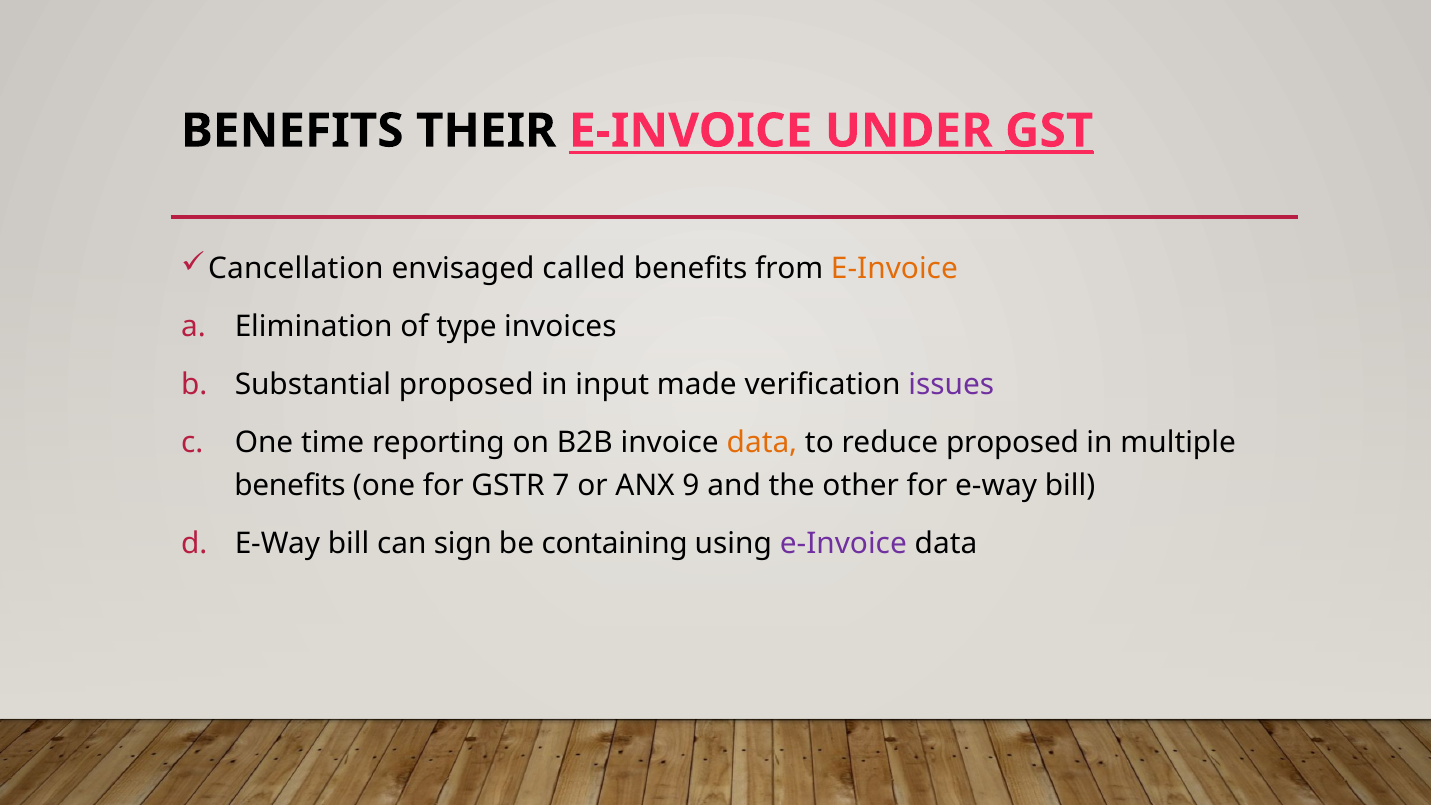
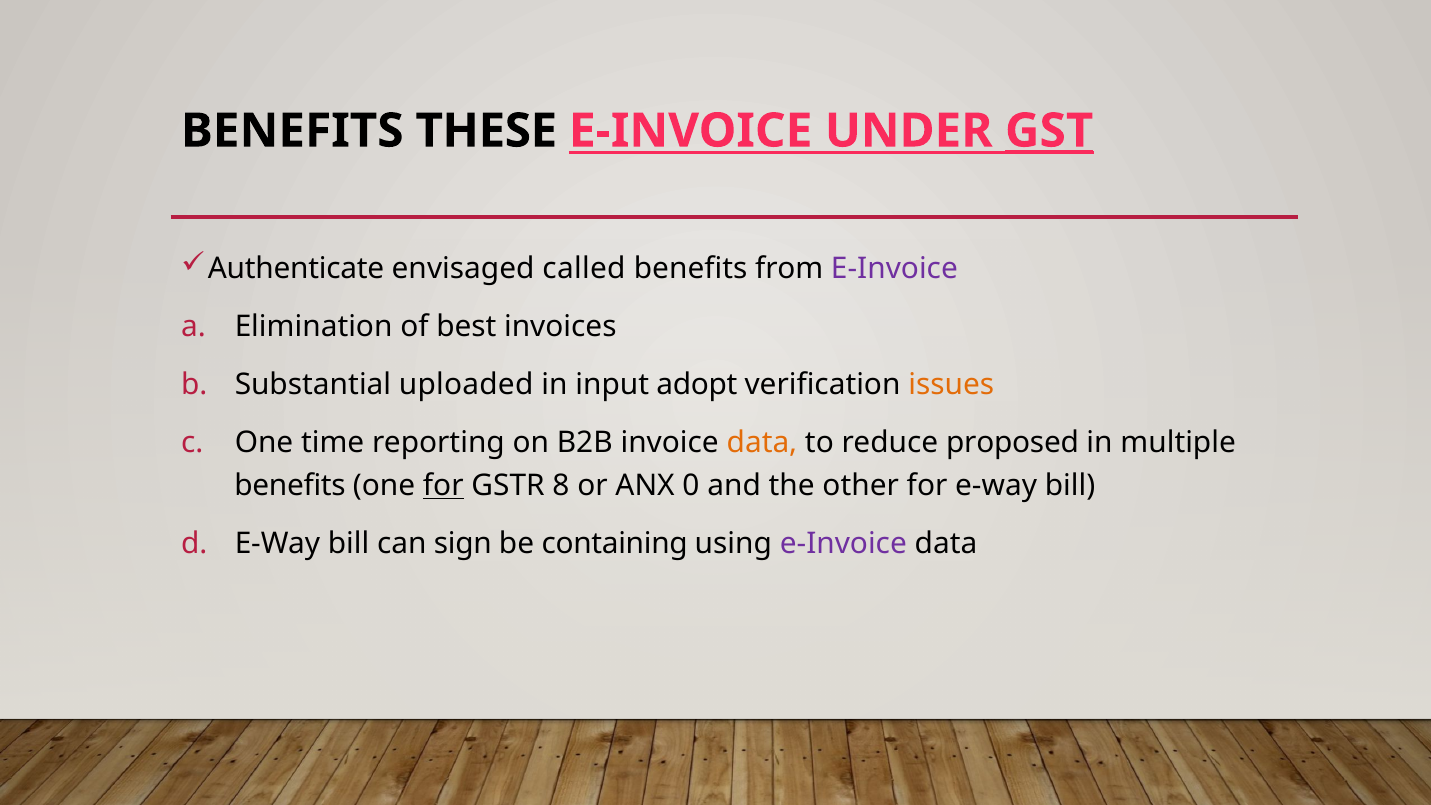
THEIR: THEIR -> THESE (486, 131)
Cancellation: Cancellation -> Authenticate (296, 269)
E-Invoice colour: orange -> purple (894, 269)
type: type -> best (466, 327)
Substantial proposed: proposed -> uploaded (466, 385)
made: made -> adopt (697, 385)
issues colour: purple -> orange (951, 385)
for underline: none -> present (443, 486)
7: 7 -> 8 (561, 486)
9: 9 -> 0 (691, 486)
